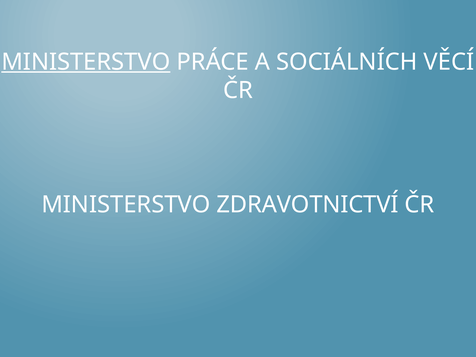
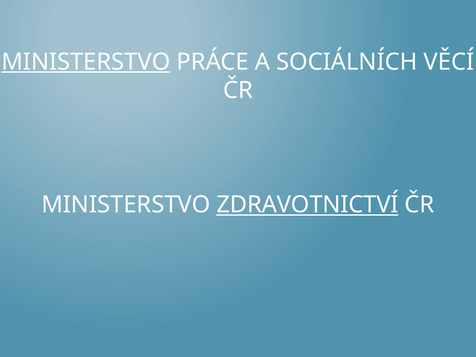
ZDRAVOTNICTVÍ underline: none -> present (308, 205)
